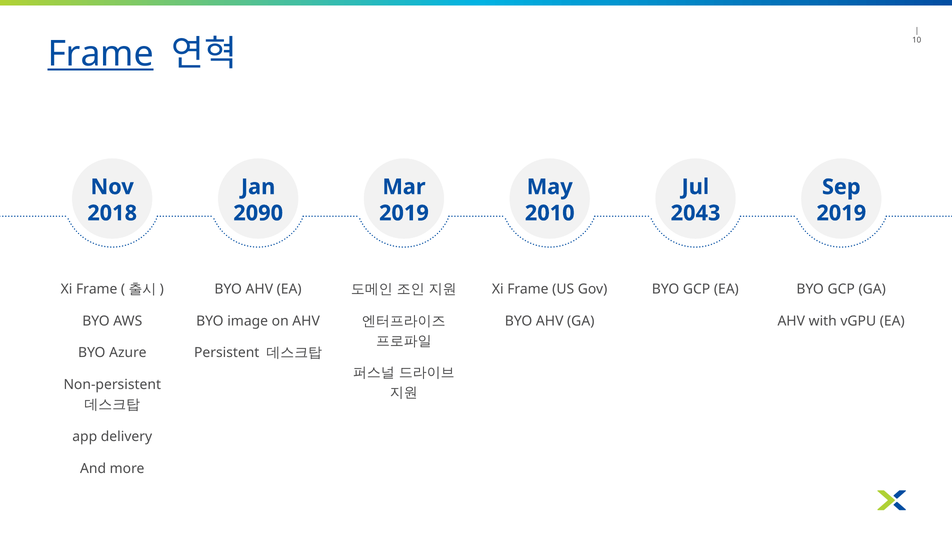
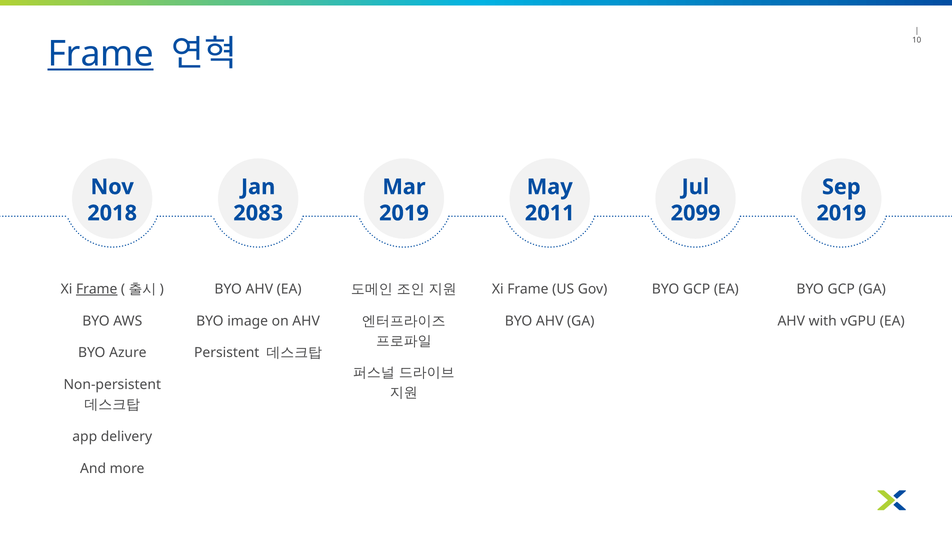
2090: 2090 -> 2083 (258, 213)
2010: 2010 -> 2011 (550, 213)
2043: 2043 -> 2099 (696, 213)
Frame underline: none -> present (97, 289)
